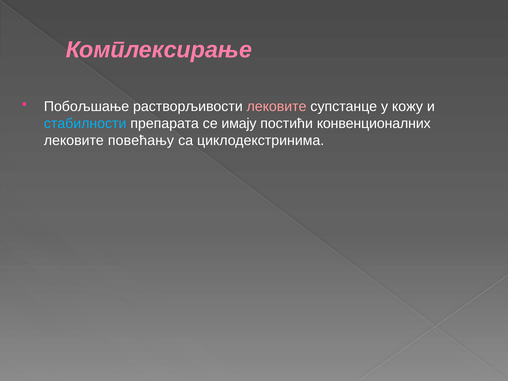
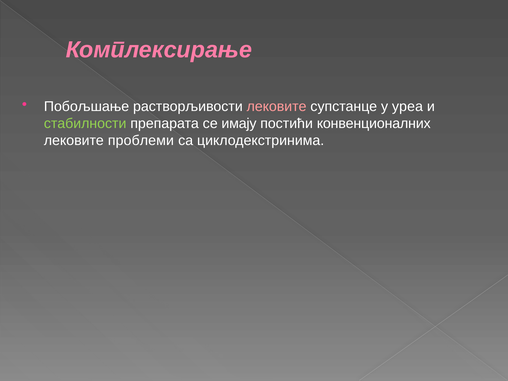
кожу: кожу -> уреа (407, 106)
стабилности colour: light blue -> light green (85, 123)
повећању: повећању -> проблеми (141, 140)
